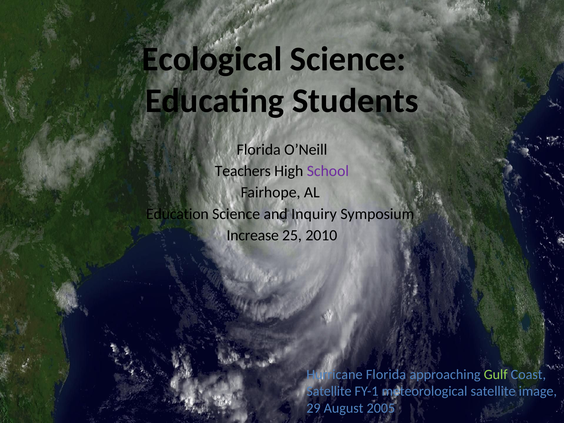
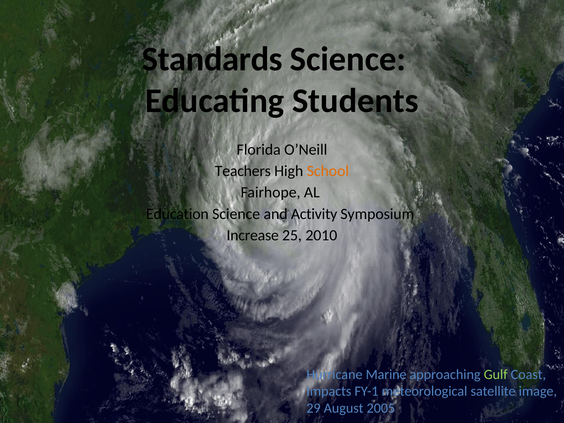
Ecological: Ecological -> Standards (212, 59)
School colour: purple -> orange (328, 171)
Inquiry: Inquiry -> Activity (314, 214)
Hurricane Florida: Florida -> Marine (386, 374)
Satellite: Satellite -> Impacts (329, 391)
